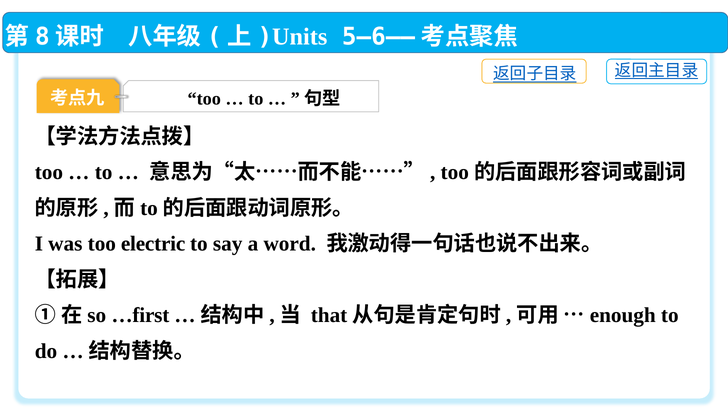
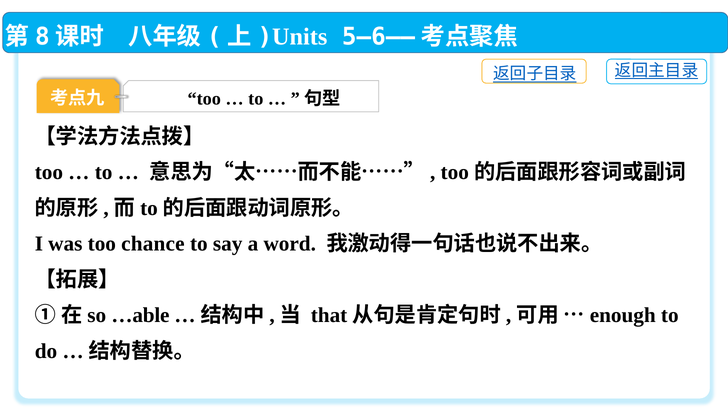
electric: electric -> chance (153, 244)
…first: …first -> …able (140, 315)
